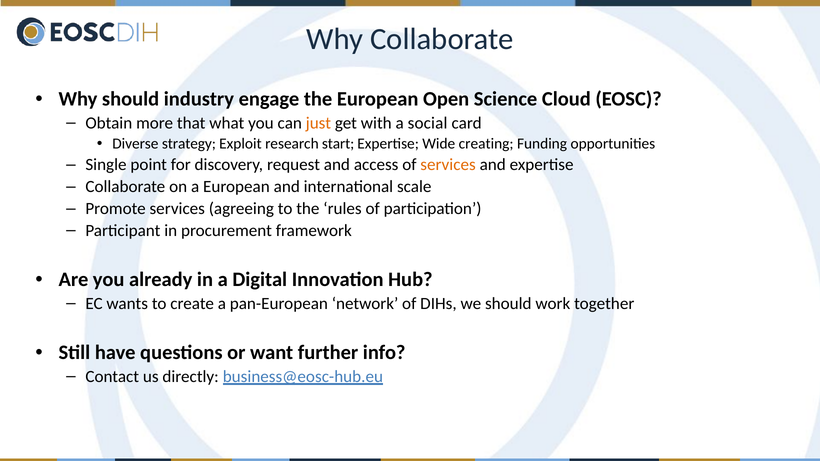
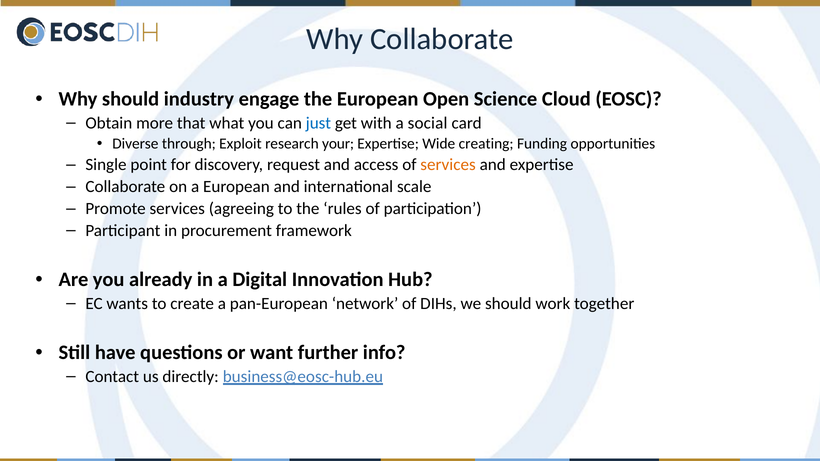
just colour: orange -> blue (318, 123)
strategy: strategy -> through (189, 144)
start: start -> your (338, 144)
